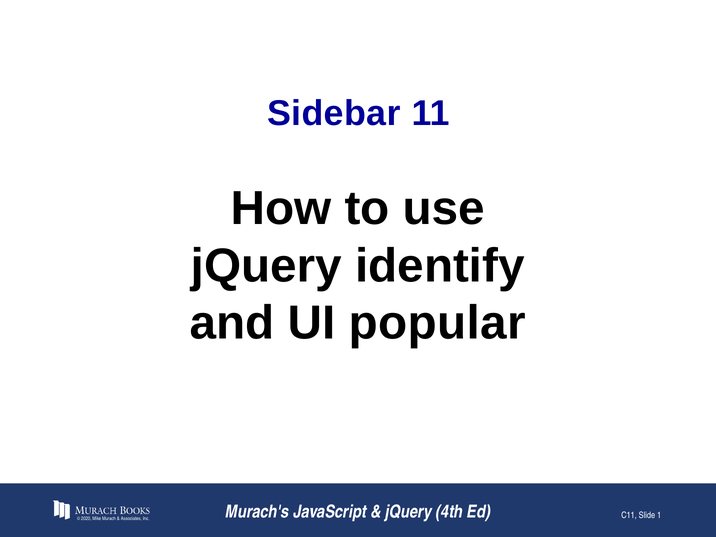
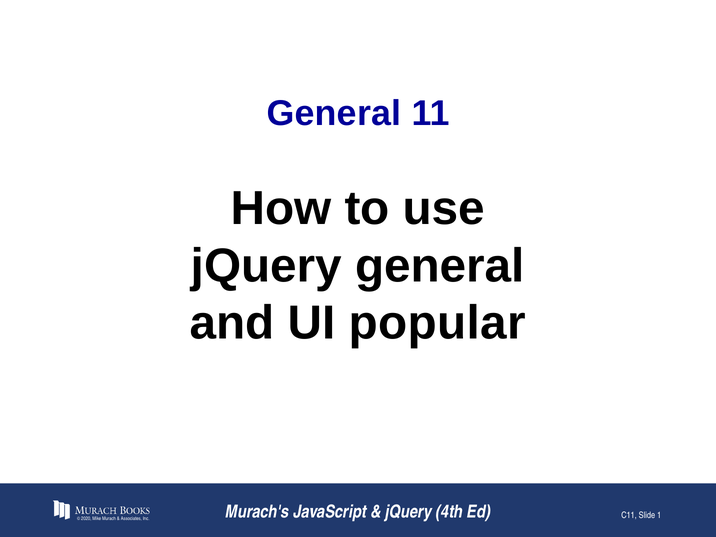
Sidebar: Sidebar -> General (334, 113)
jQuery identify: identify -> general (440, 266)
